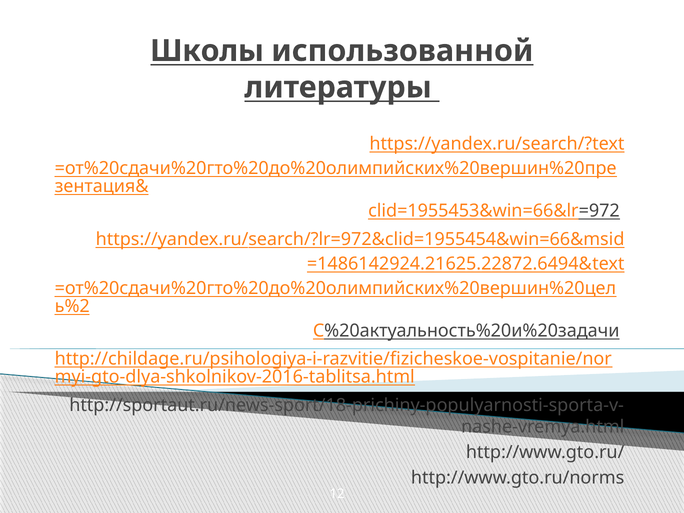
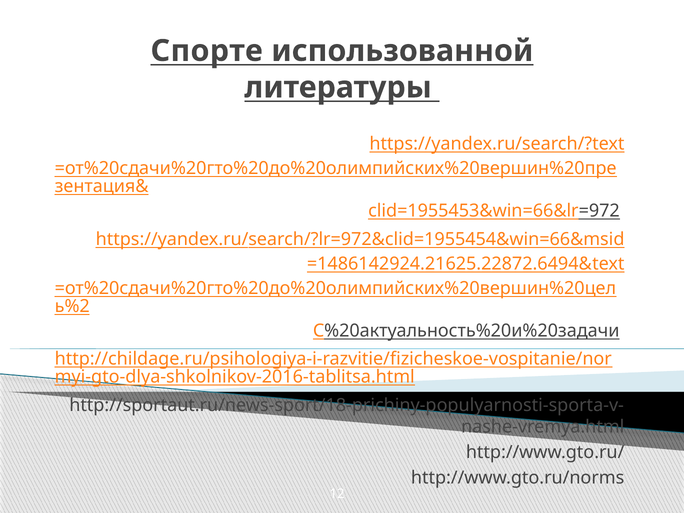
Школы: Школы -> Спорте (207, 51)
